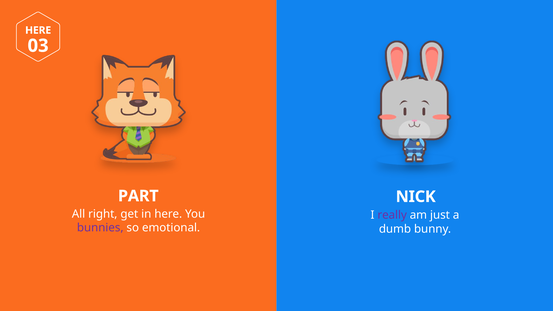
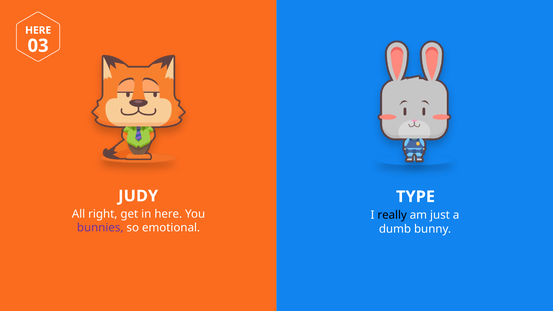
PART: PART -> JUDY (138, 196)
NICK: NICK -> TYPE (416, 197)
really colour: purple -> black (392, 215)
